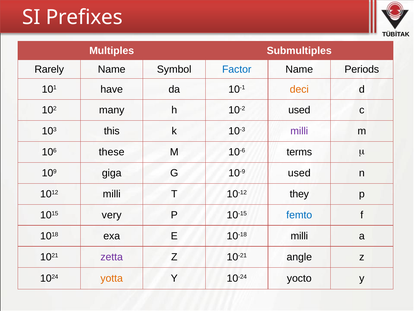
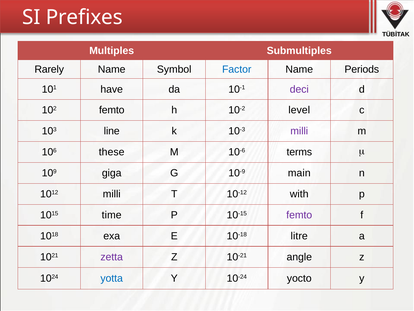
deci colour: orange -> purple (299, 89)
102 many: many -> femto (112, 110)
10-2 used: used -> level (299, 110)
this: this -> line (112, 131)
10-9 used: used -> main (299, 173)
they: they -> with (299, 194)
very: very -> time (112, 215)
femto colour: blue -> purple (299, 215)
10-18 milli: milli -> litre (299, 236)
yotta colour: orange -> blue (112, 278)
